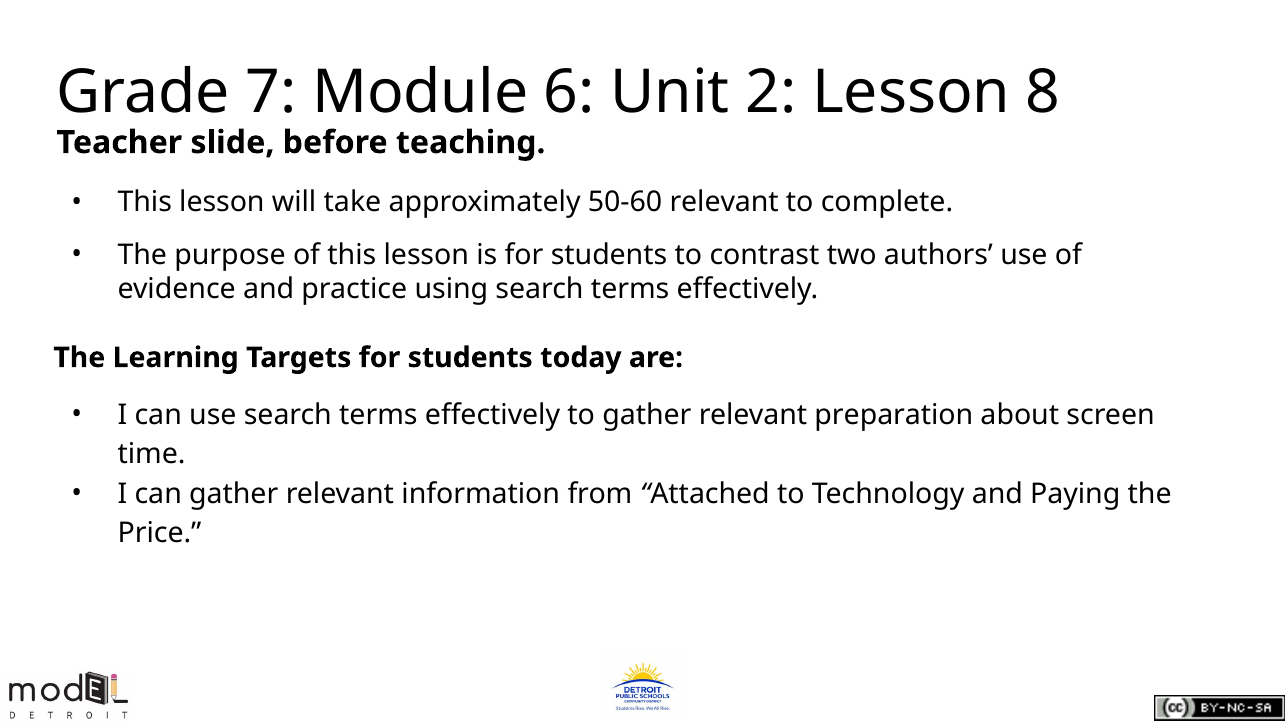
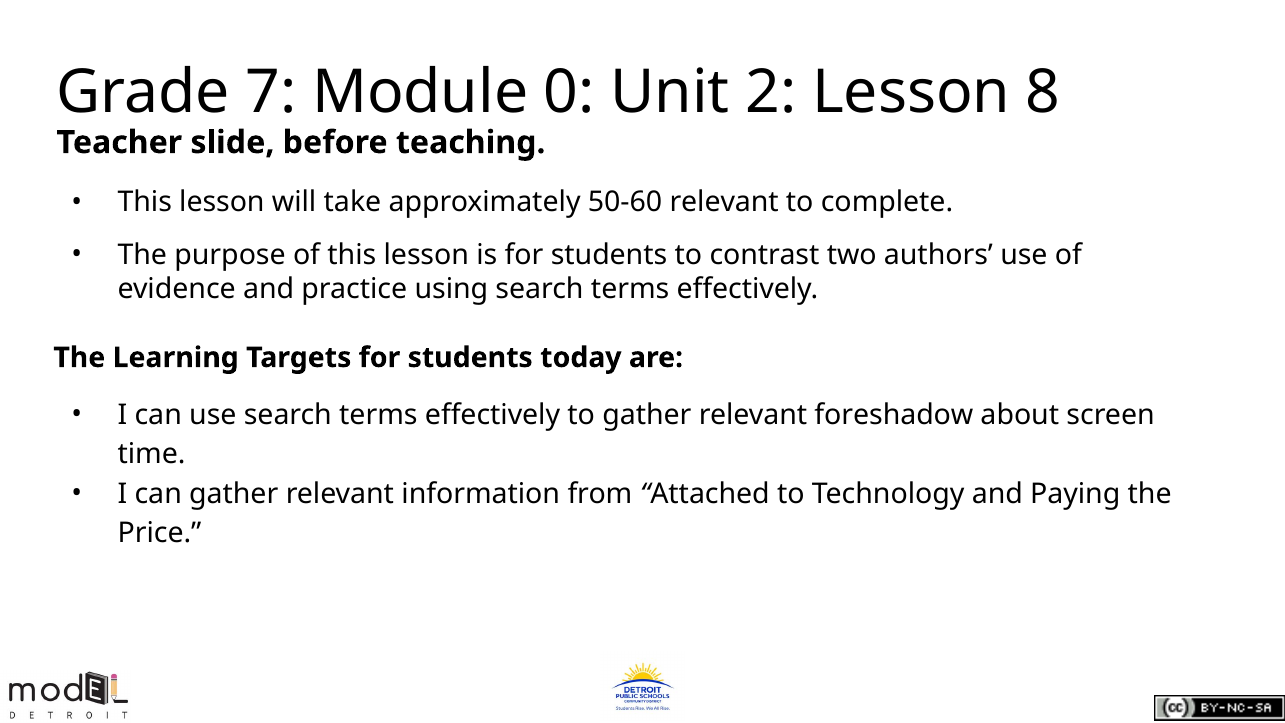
6: 6 -> 0 (569, 92)
preparation: preparation -> foreshadow (894, 415)
